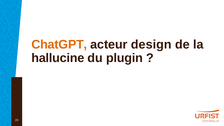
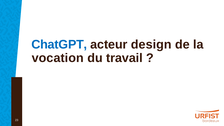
ChatGPT colour: orange -> blue (59, 44)
hallucine: hallucine -> vocation (58, 58)
plugin: plugin -> travail (124, 58)
